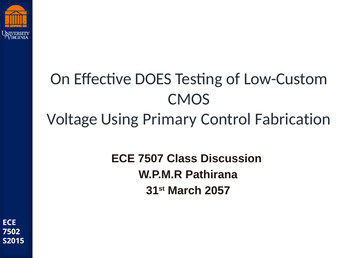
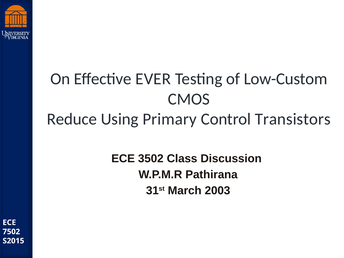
DOES: DOES -> EVER (153, 79)
Voltage: Voltage -> Reduce (72, 119)
Fabrication: Fabrication -> Transistors (293, 119)
7507: 7507 -> 3502 (151, 158)
2057: 2057 -> 2003 (217, 191)
